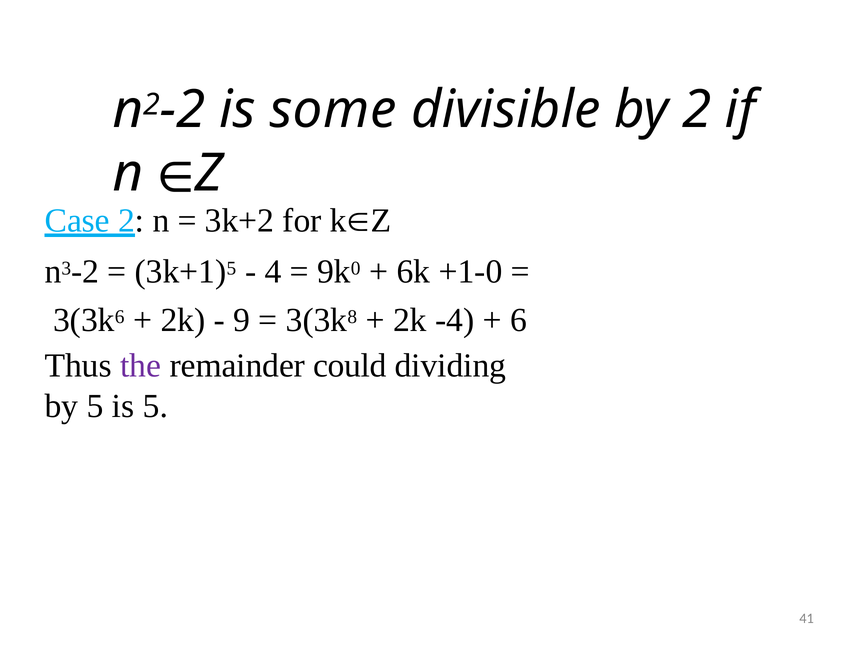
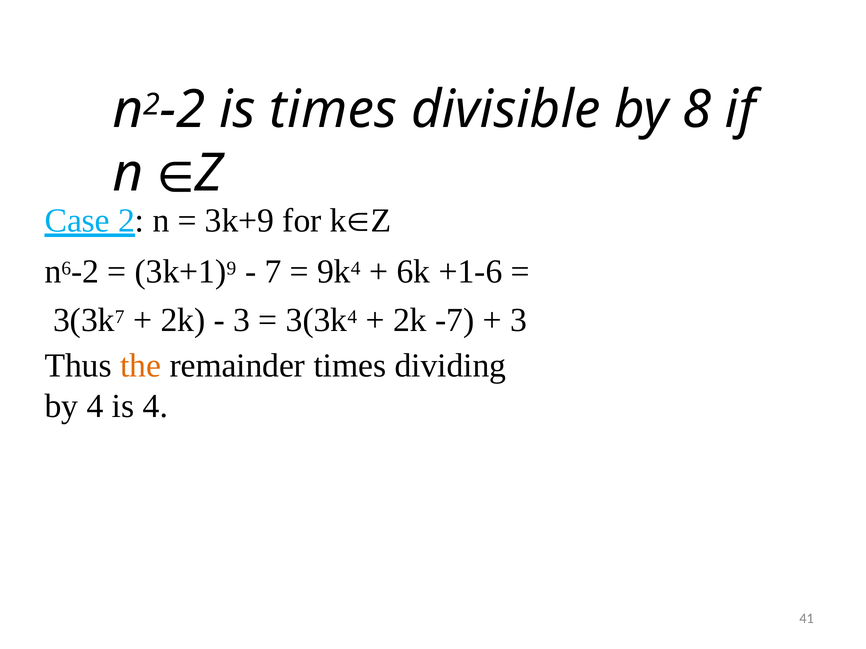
is some: some -> times (333, 110)
by 2: 2 -> 8 (697, 110)
3k+2: 3k+2 -> 3k+9 (240, 221)
3: 3 -> 6 (66, 268)
5: 5 -> 9 (231, 268)
4: 4 -> 7 (273, 272)
0: 0 -> 4 (356, 268)
+1-0: +1-0 -> +1-6 (471, 272)
6: 6 -> 7 (120, 317)
9: 9 -> 3 (242, 320)
8: 8 -> 4 (352, 317)
-4: -4 -> -7 (455, 320)
6: 6 -> 3 (518, 320)
the colour: purple -> orange (141, 366)
remainder could: could -> times (350, 366)
by 5: 5 -> 4 (95, 407)
is 5: 5 -> 4 (155, 407)
